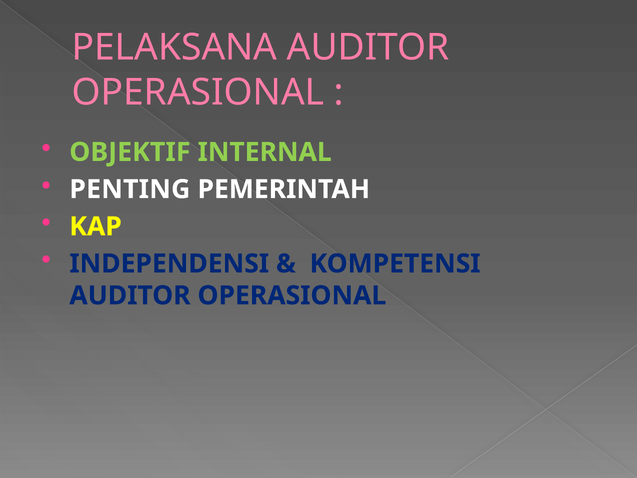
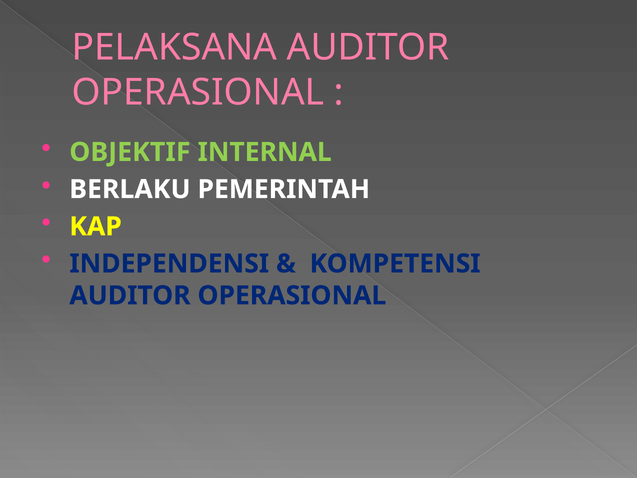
PENTING: PENTING -> BERLAKU (130, 189)
